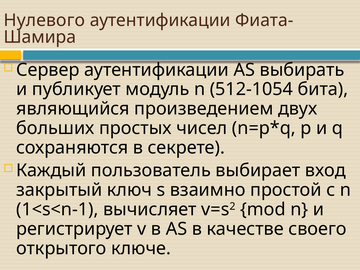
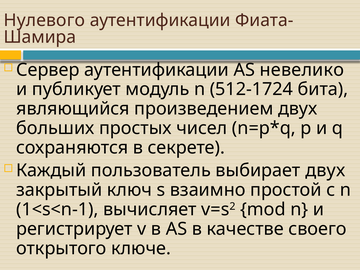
выбирать: выбирать -> невелико (302, 70)
512-1054: 512-1054 -> 512-1724 (251, 89)
выбирает вход: вход -> двух (325, 171)
